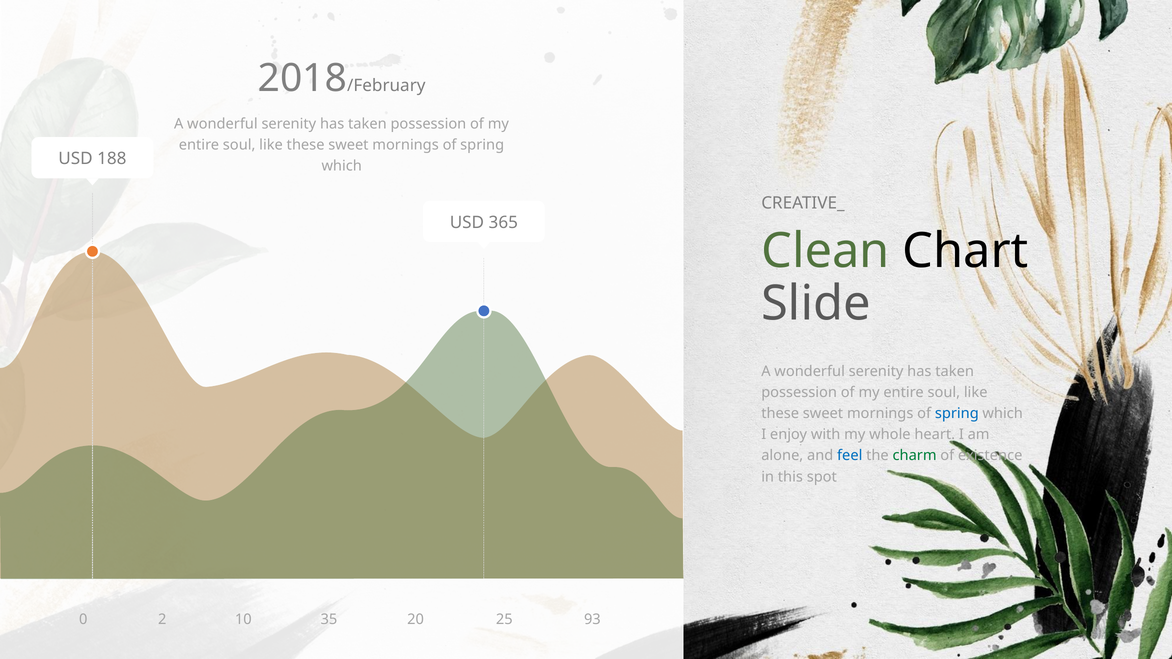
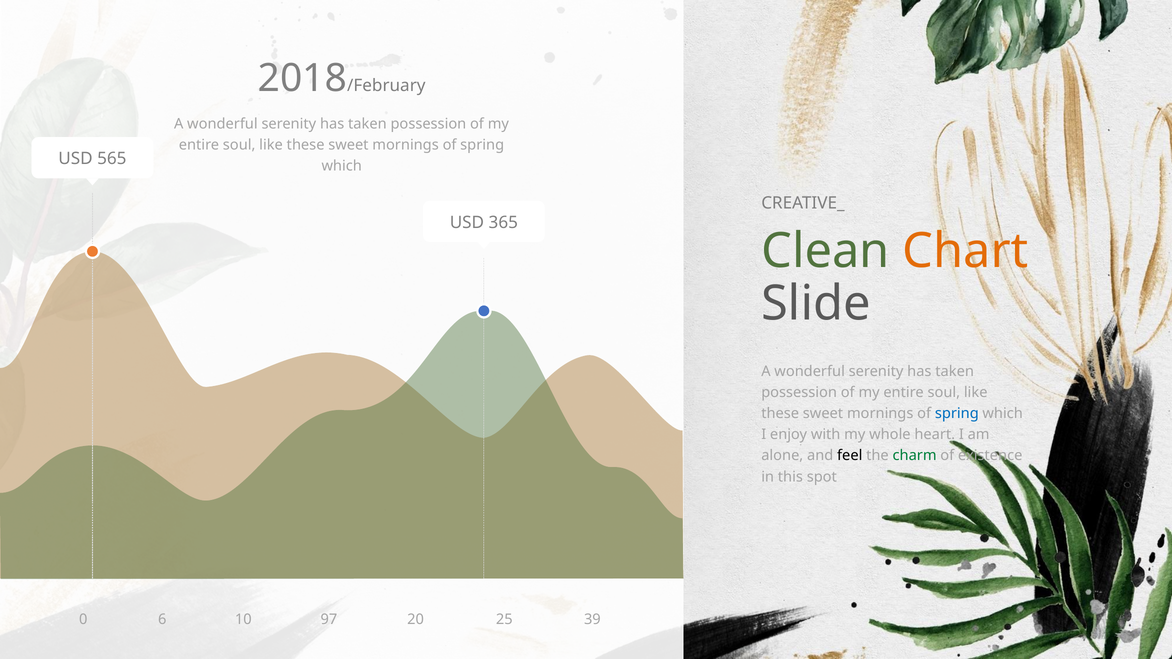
188: 188 -> 565 (112, 159)
Chart colour: black -> orange (965, 251)
feel colour: blue -> black (850, 456)
2: 2 -> 6 (162, 619)
35: 35 -> 97 (329, 619)
93: 93 -> 39 (592, 619)
